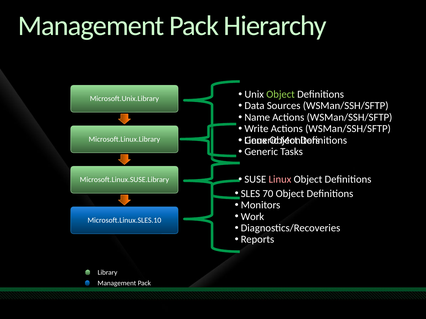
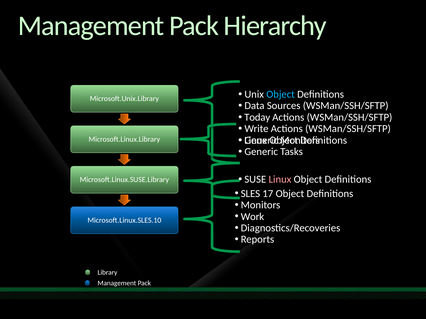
Object colour: light green -> light blue (281, 94)
Name: Name -> Today (257, 117)
70: 70 -> 17 (268, 194)
